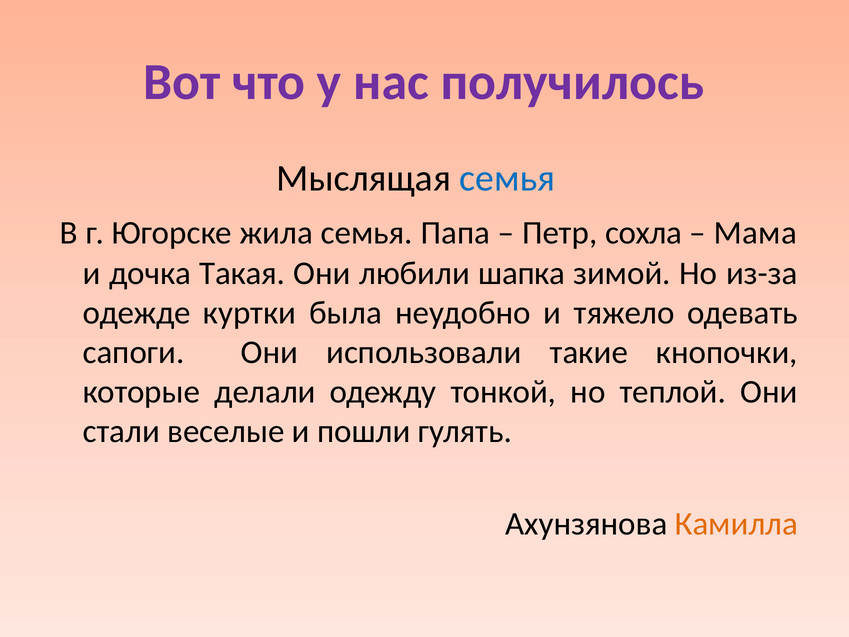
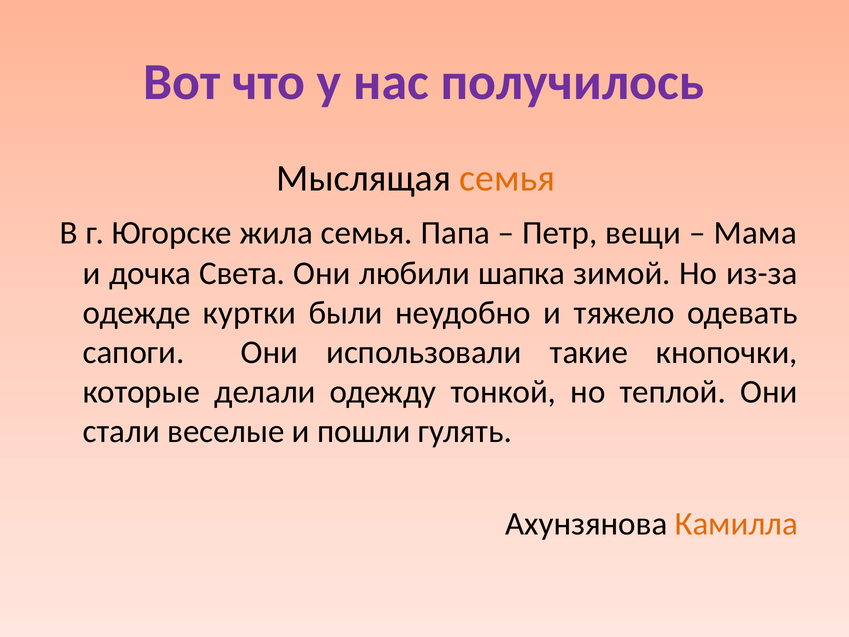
семья colour: blue -> orange (507, 178)
сохла: сохла -> вещи (643, 233)
Такая: Такая -> Света (242, 273)
была: была -> были (346, 313)
